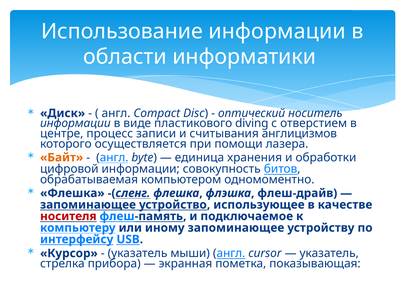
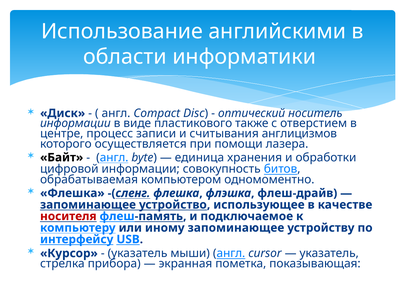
Использование информации: информации -> английскими (277, 31)
diving: diving -> также (252, 124)
Байт colour: orange -> black (62, 158)
